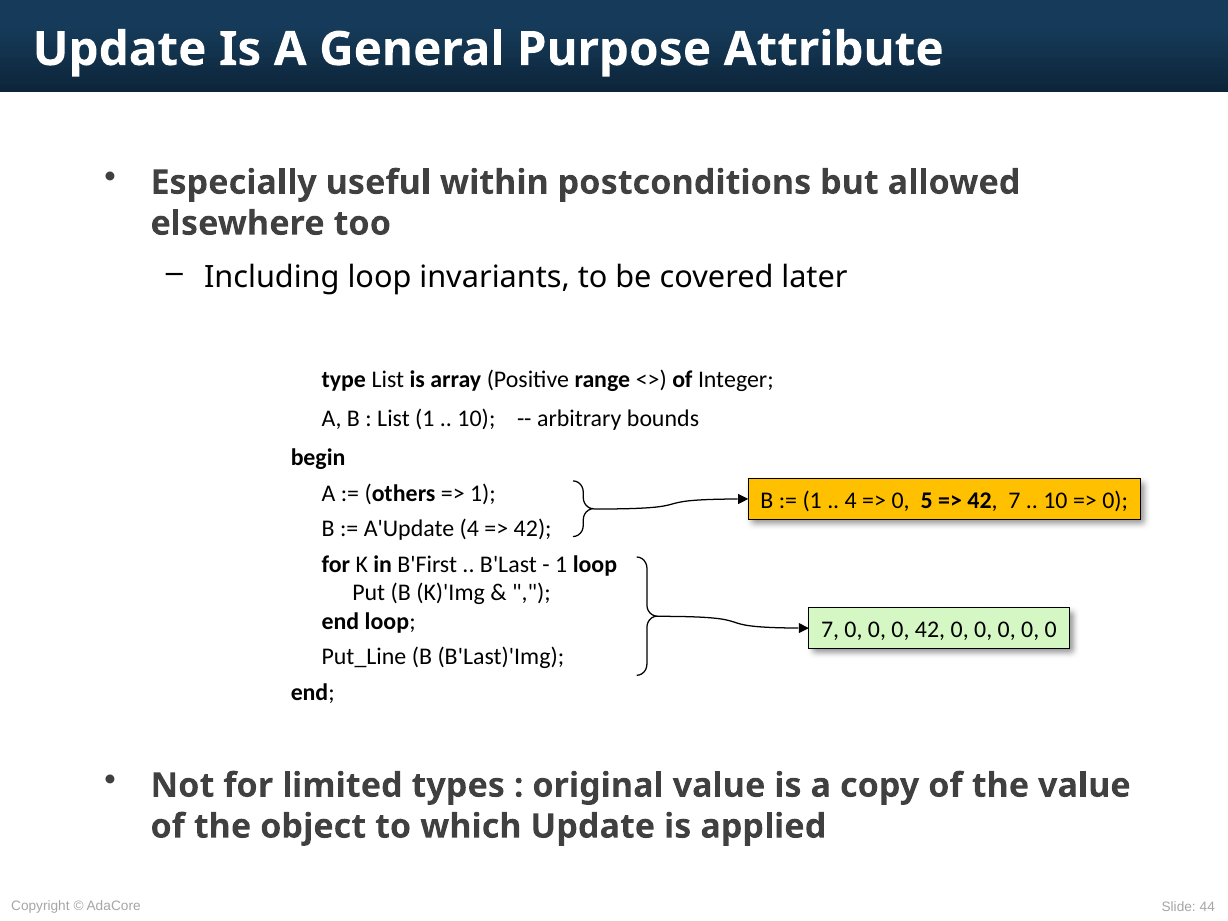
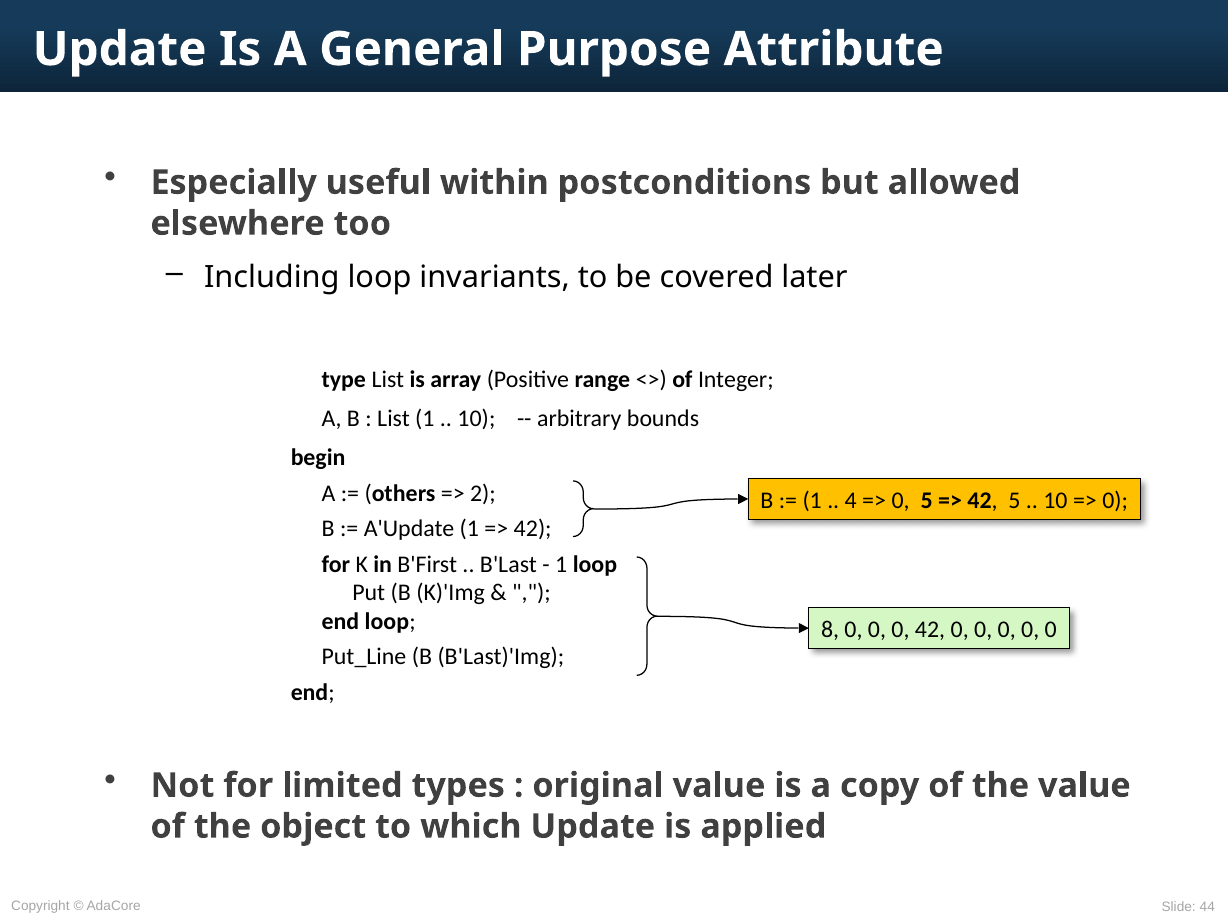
1: 1 -> 2 (483, 493)
42 7: 7 -> 5 (1014, 501)
A'Update 4: 4 -> 1 (469, 529)
7: 7 -> 8 (830, 630)
